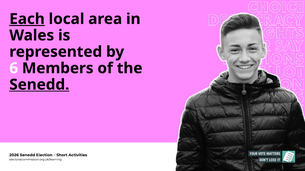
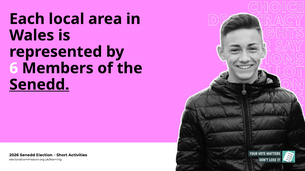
Each underline: present -> none (27, 19)
